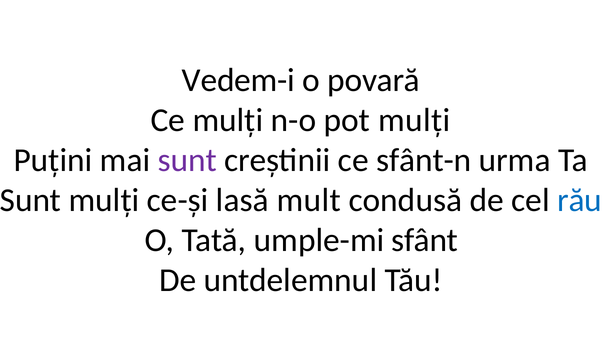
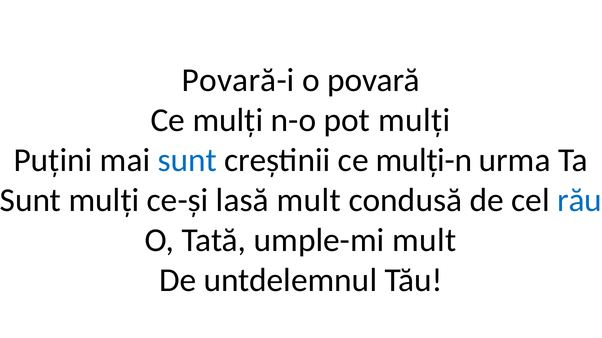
Vedem-i: Vedem-i -> Povară-i (238, 80)
sunt colour: purple -> blue (187, 161)
sfânt-n: sfânt-n -> mulți-n (424, 161)
umple-mi sfânt: sfânt -> mult (424, 241)
